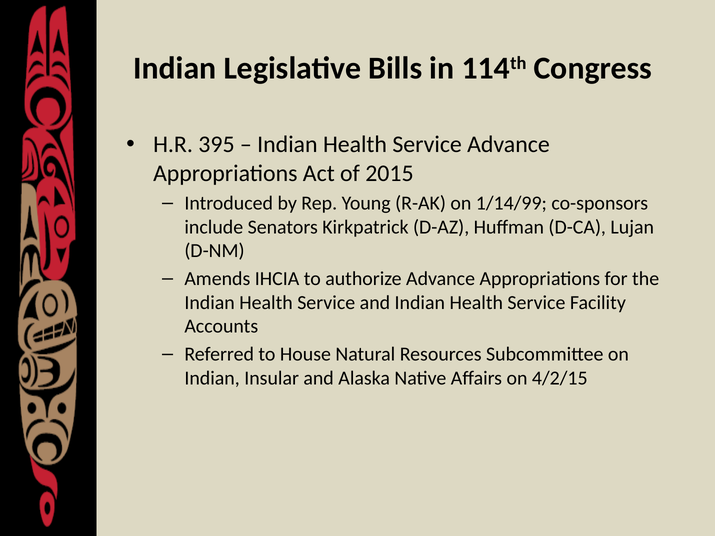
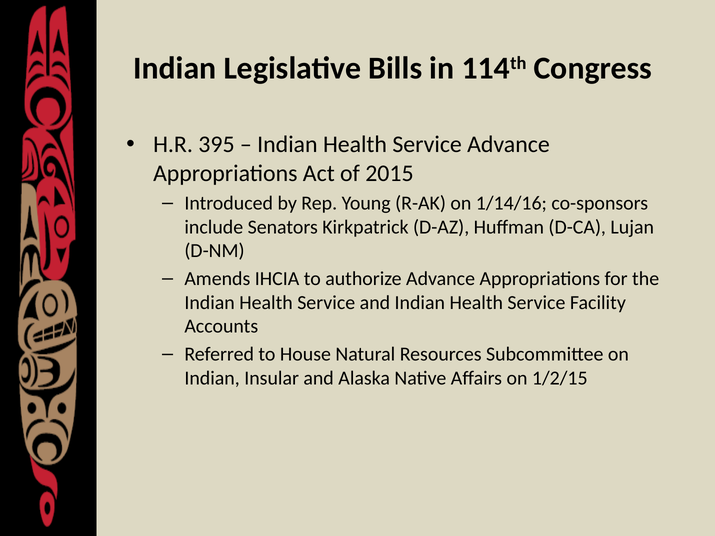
1/14/99: 1/14/99 -> 1/14/16 (511, 203)
4/2/15: 4/2/15 -> 1/2/15 (560, 378)
